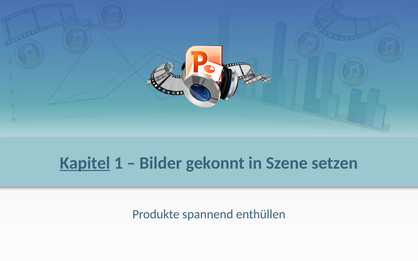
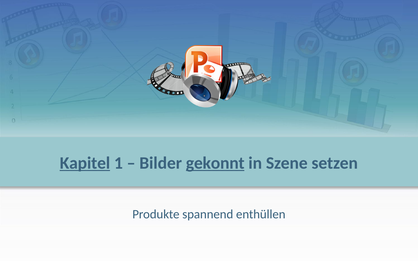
gekonnt underline: none -> present (215, 163)
